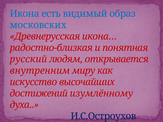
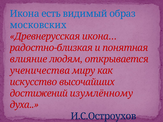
русский: русский -> влияние (29, 59)
внутренним: внутренним -> ученичества (40, 71)
